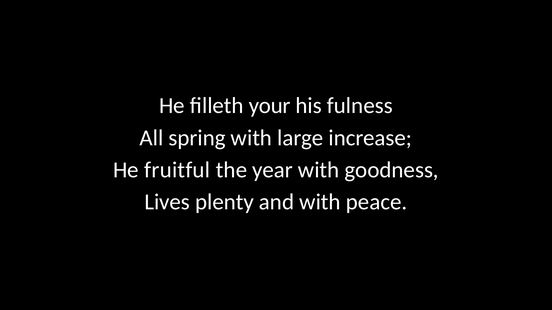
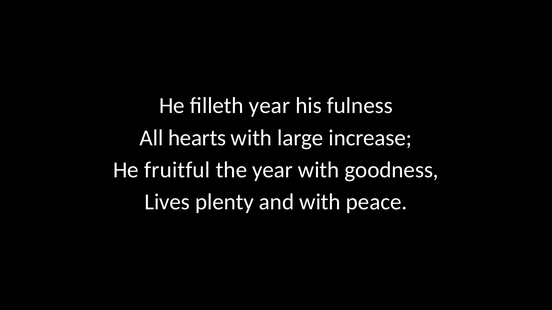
filleth your: your -> year (269, 106)
spring: spring -> hearts (197, 138)
